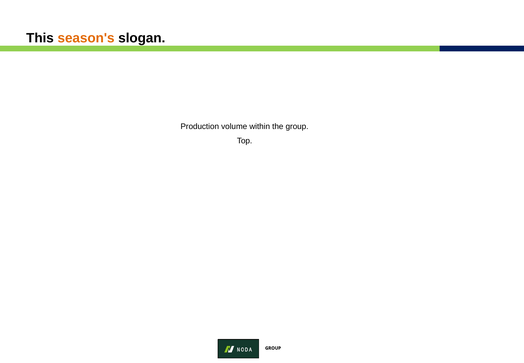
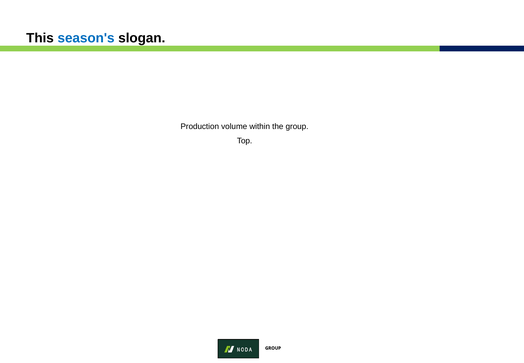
season's colour: orange -> blue (86, 38)
